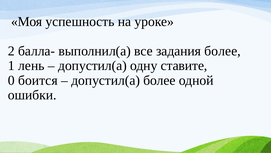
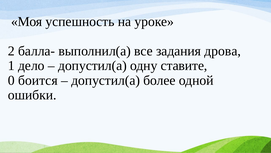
задания более: более -> дрова (223, 51)
лень: лень -> дело (31, 65)
